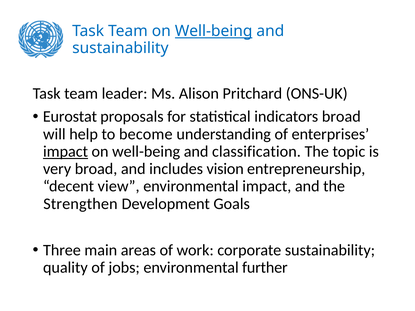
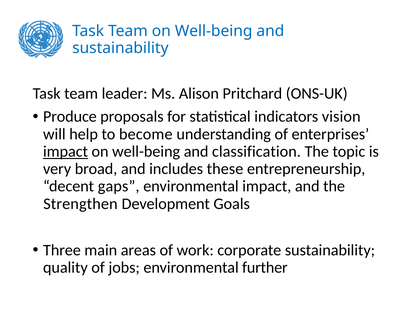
Well-being underline: present -> none (214, 31)
Eurostat: Eurostat -> Produce (70, 117)
indicators broad: broad -> vision (341, 117)
vision: vision -> these (225, 169)
view: view -> gaps (119, 186)
